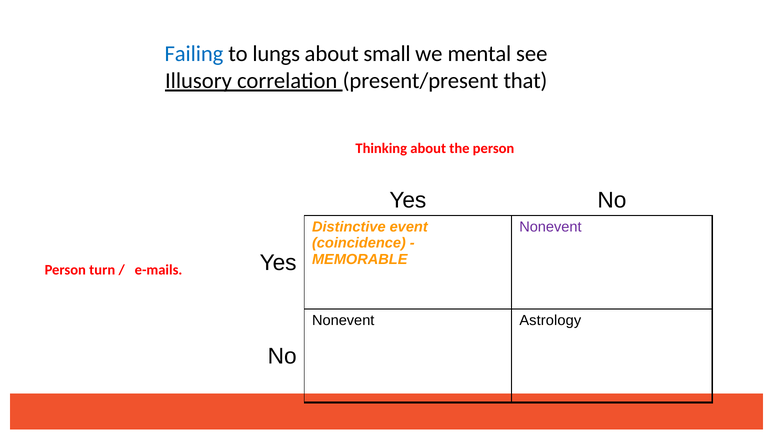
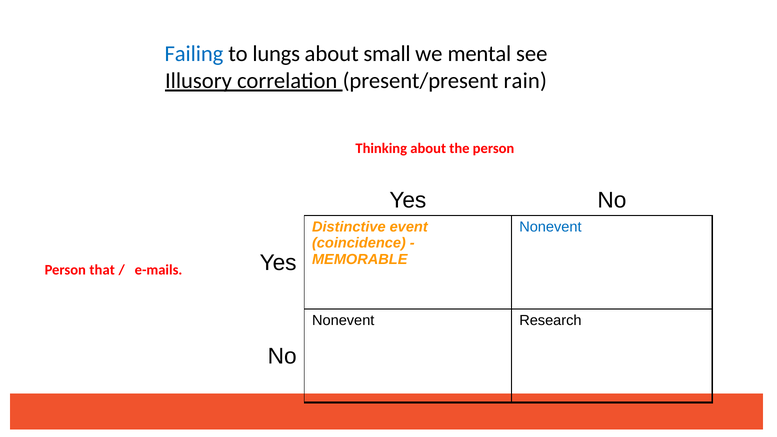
that: that -> rain (525, 81)
Nonevent colour: purple -> blue (550, 227)
turn: turn -> that (102, 270)
Astrology: Astrology -> Research (550, 320)
